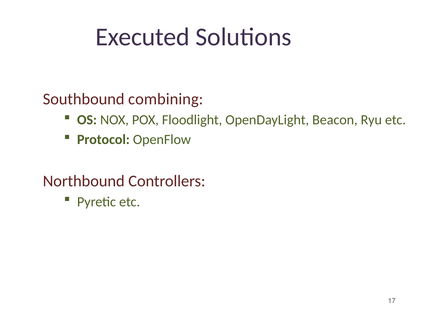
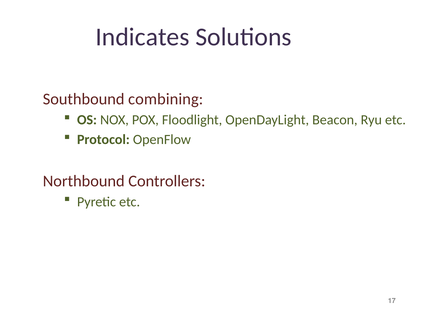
Executed: Executed -> Indicates (142, 37)
